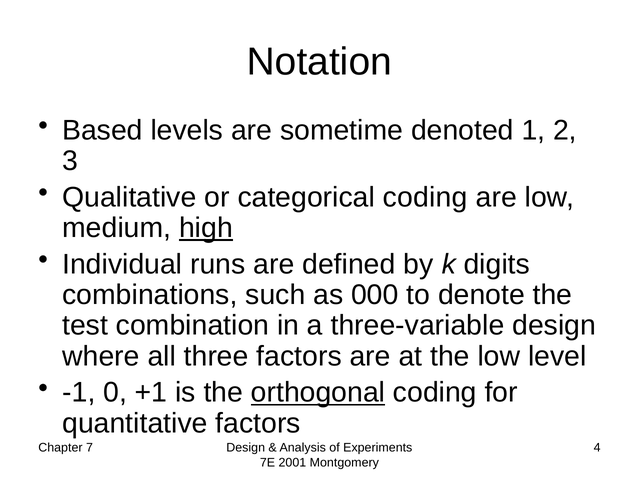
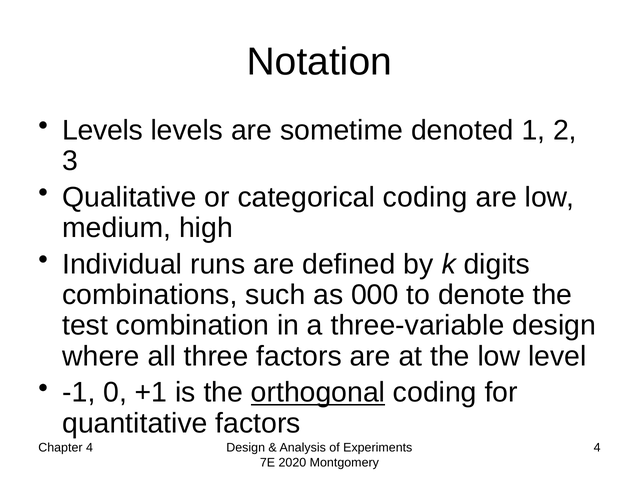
Based: Based -> Levels (103, 130)
high underline: present -> none (206, 228)
Chapter 7: 7 -> 4 (89, 448)
2001: 2001 -> 2020 (292, 463)
